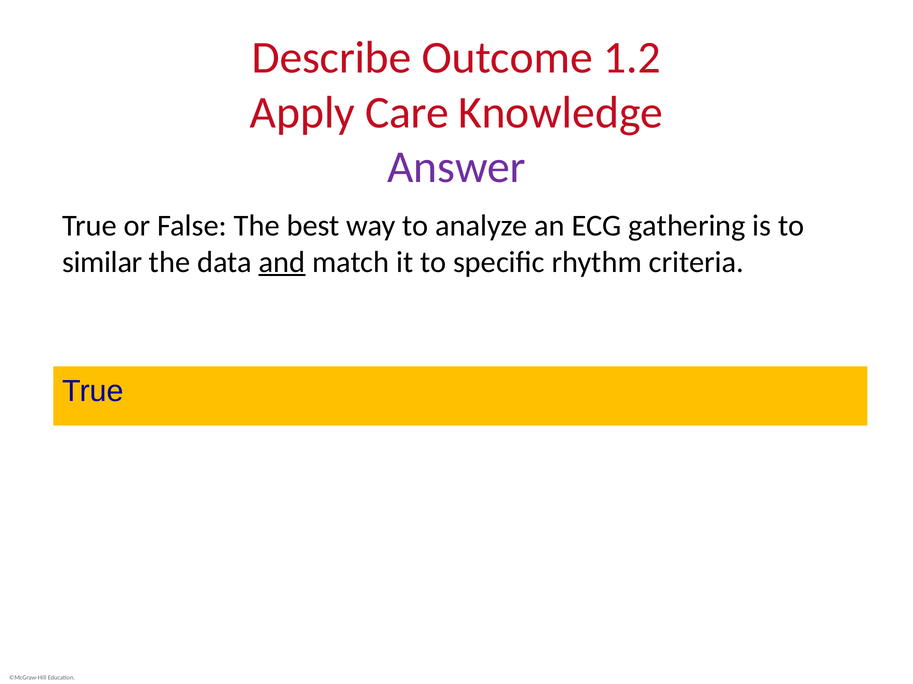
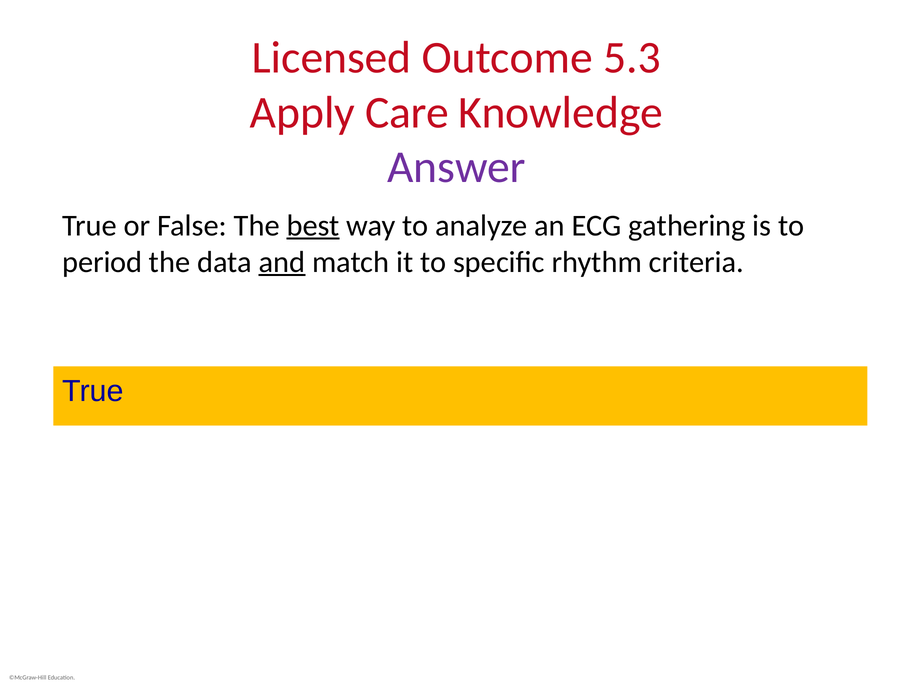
Describe: Describe -> Licensed (332, 58)
1.2: 1.2 -> 5.3 (632, 58)
best underline: none -> present (313, 226)
similar: similar -> period (102, 262)
